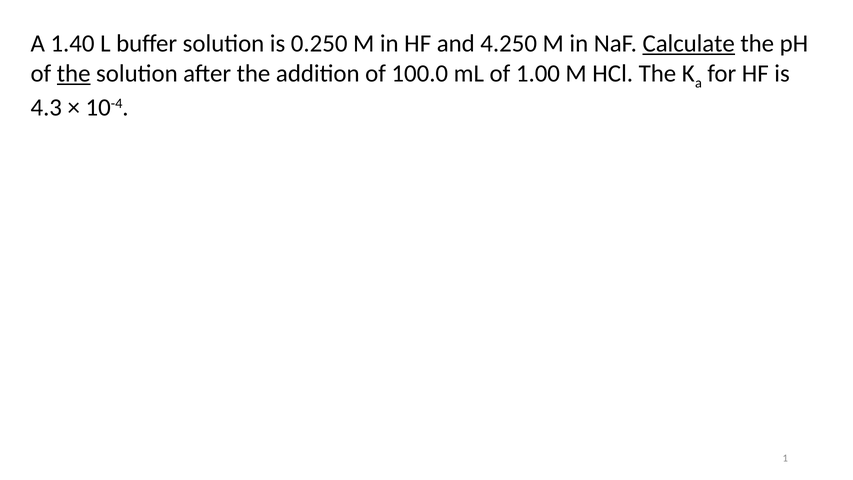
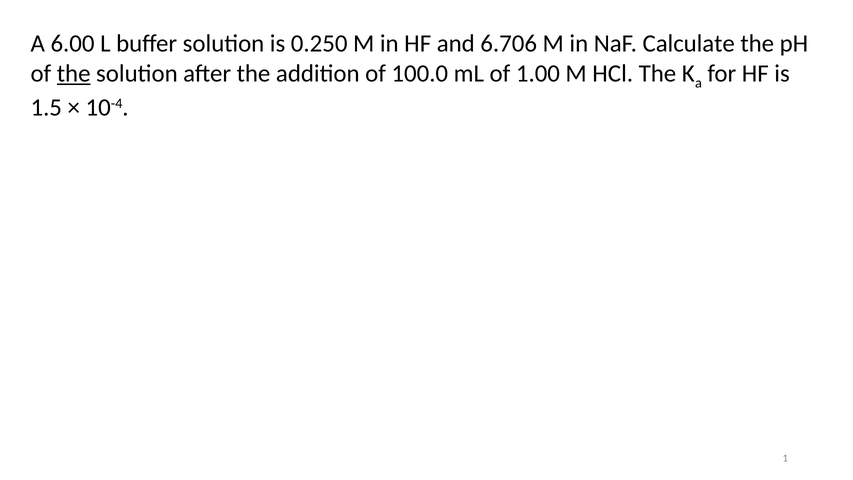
1.40: 1.40 -> 6.00 (73, 44)
4.250: 4.250 -> 6.706 (509, 44)
Calculate underline: present -> none (689, 44)
4.3: 4.3 -> 1.5 (46, 107)
